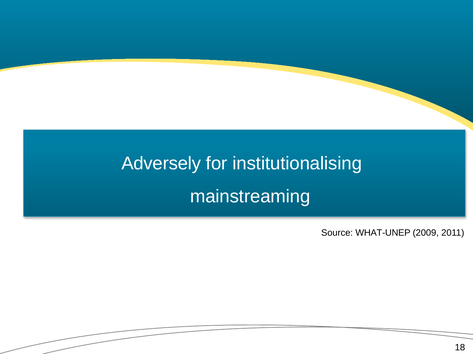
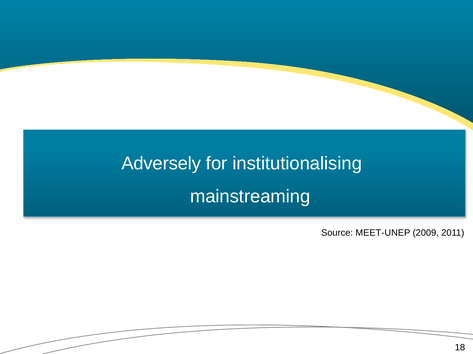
WHAT-UNEP: WHAT-UNEP -> MEET-UNEP (383, 233)
